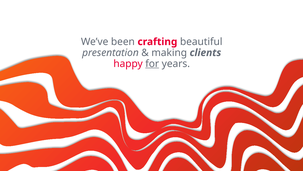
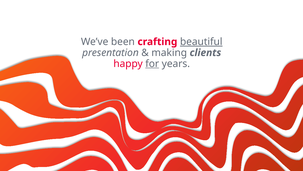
beautiful underline: none -> present (201, 42)
